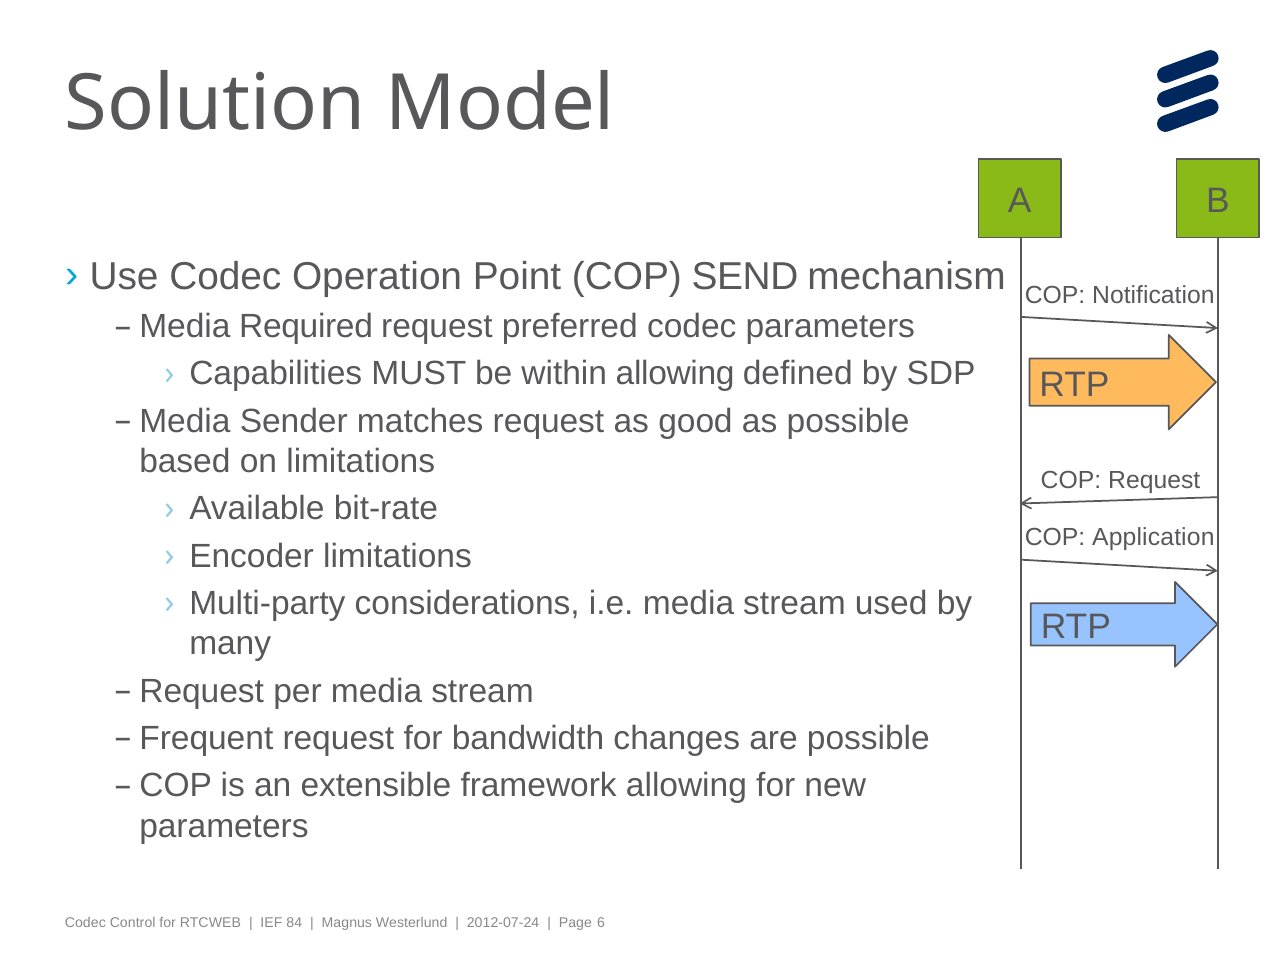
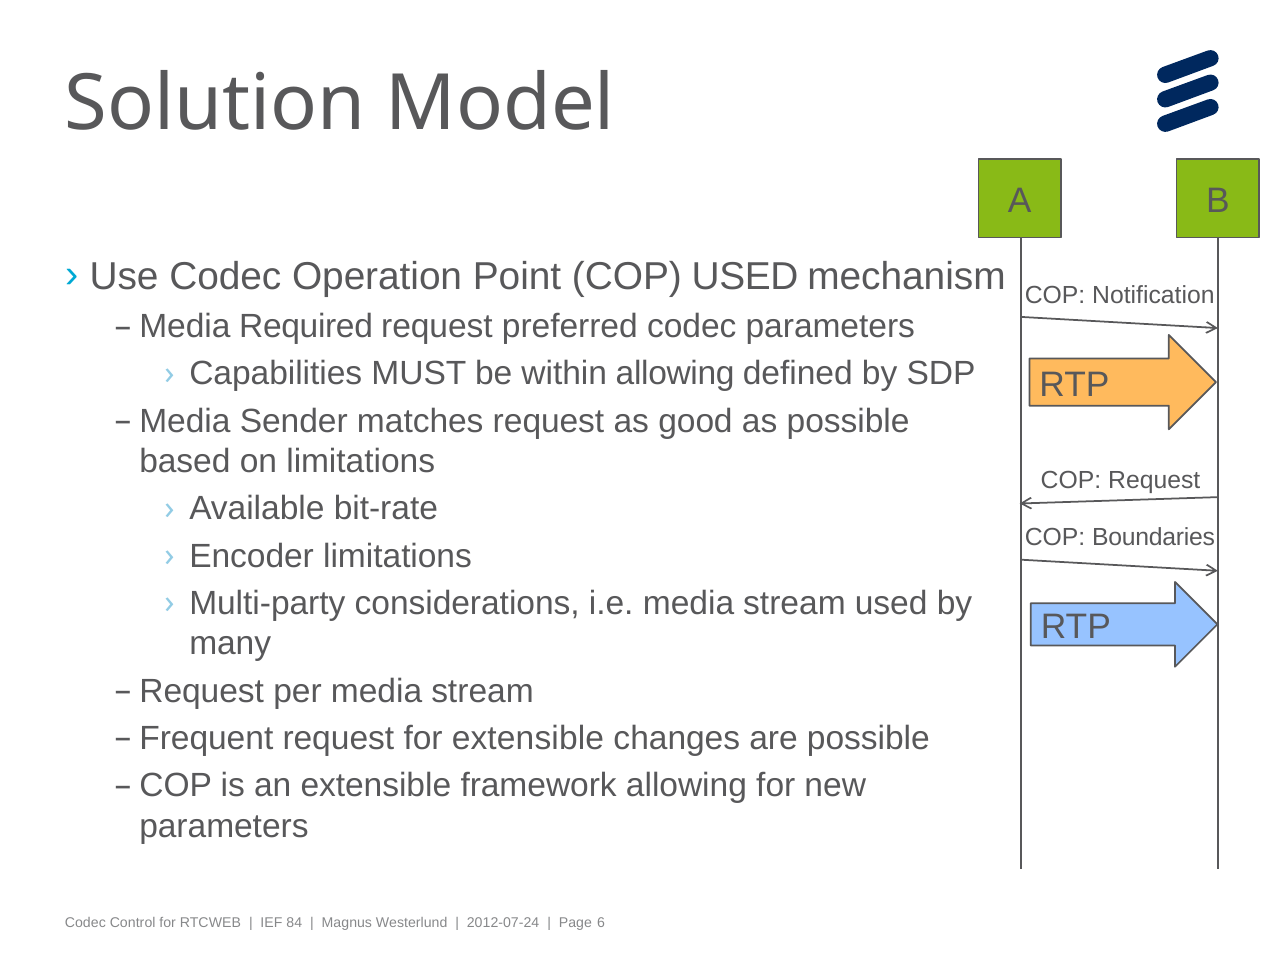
COP SEND: SEND -> USED (745, 276)
Application: Application -> Boundaries (1154, 538)
for bandwidth: bandwidth -> extensible (528, 738)
